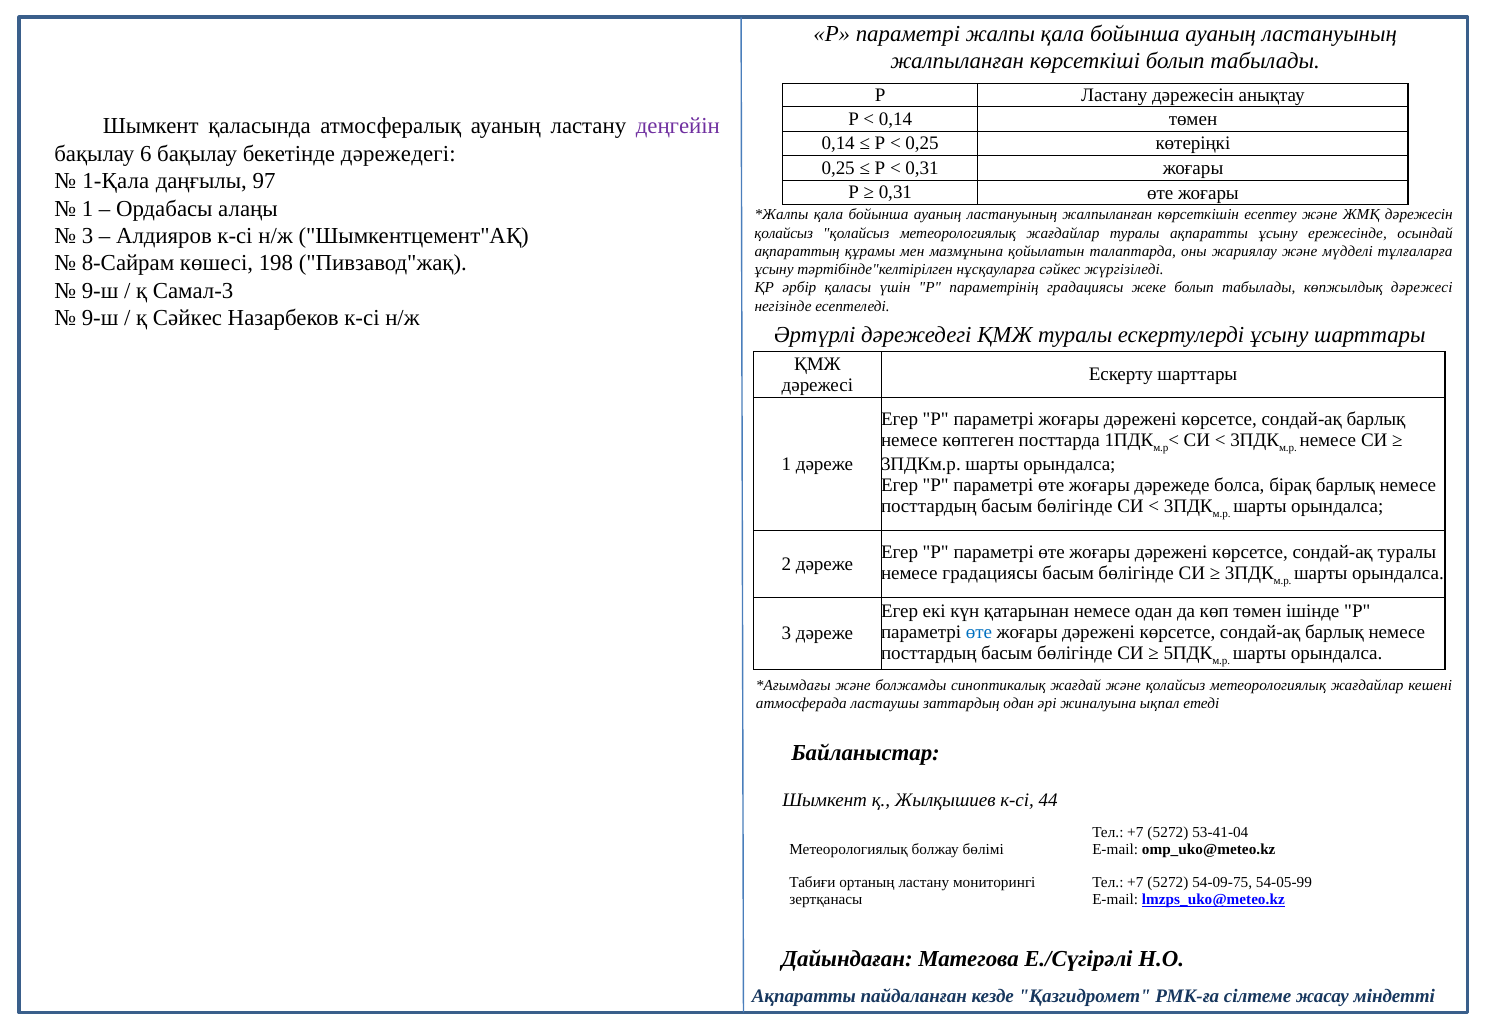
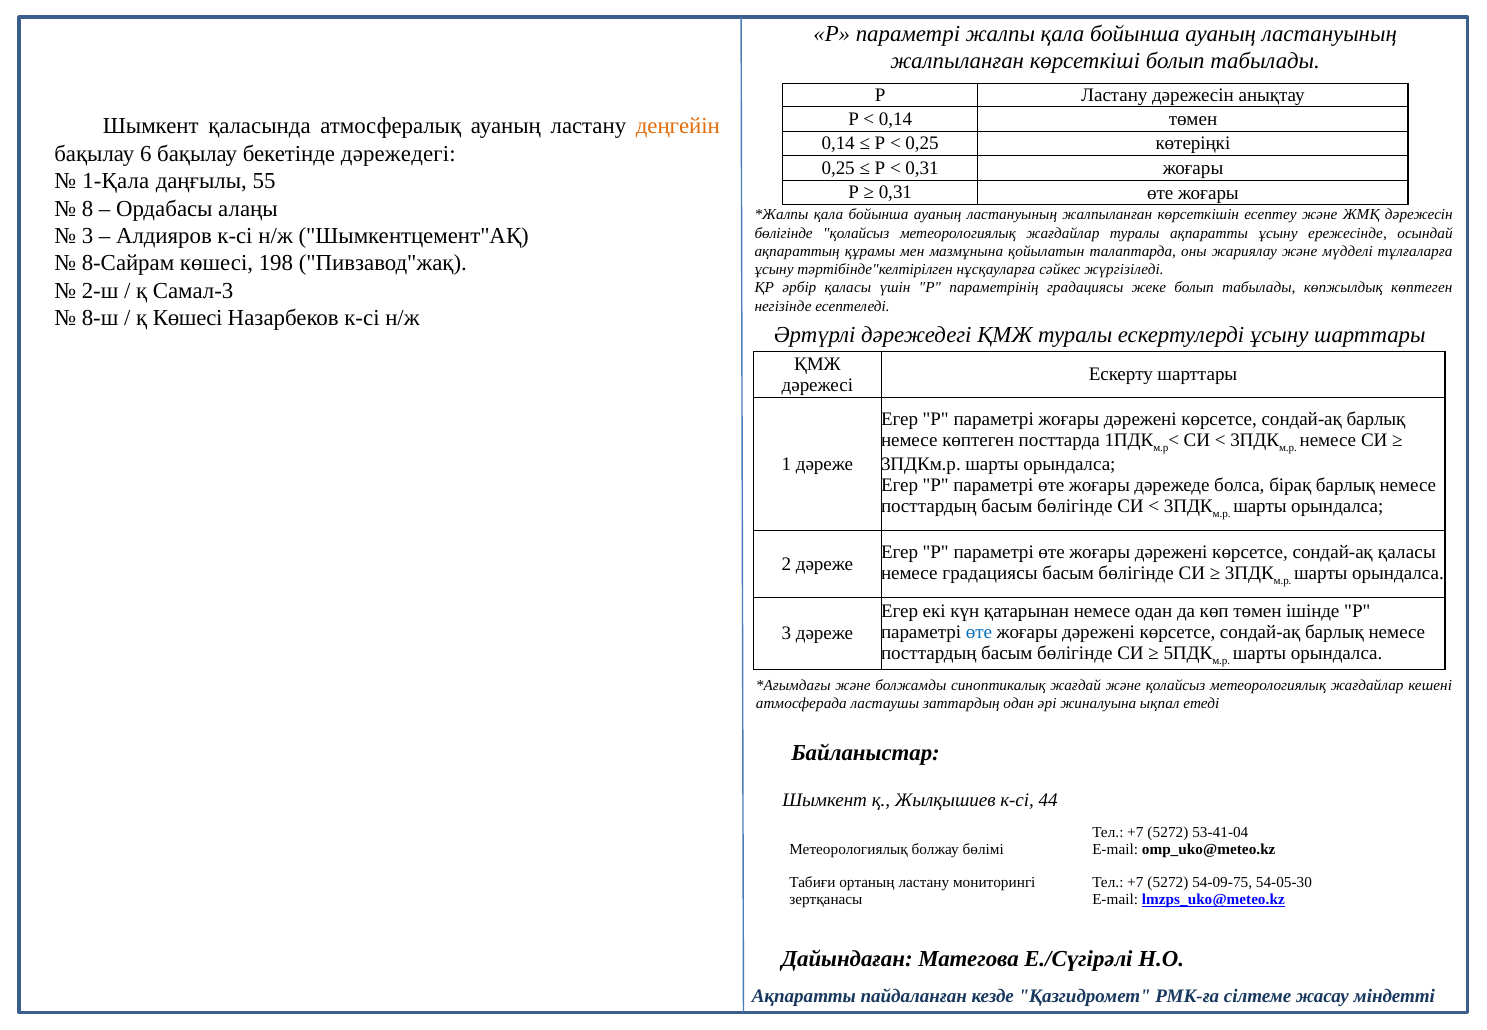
деңгейін colour: purple -> orange (678, 126)
97: 97 -> 55 (264, 181)
1: 1 -> 8 (88, 208)
қолайсыз: қолайсыз -> бөлігінде (784, 233)
9-ш: 9-ш -> 2-ш (100, 291)
көпжылдық дәрежесі: дәрежесі -> көптеген (1422, 288)
9-ш: 9-ш -> 8-ш (100, 318)
қ Сәйкес: Сәйкес -> Көшесі (188, 318)
сондай-ақ туралы: туралы -> қаласы (1407, 552)
54-05-99: 54-05-99 -> 54-05-30 (1284, 882)
